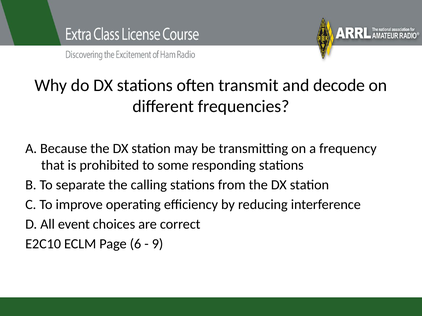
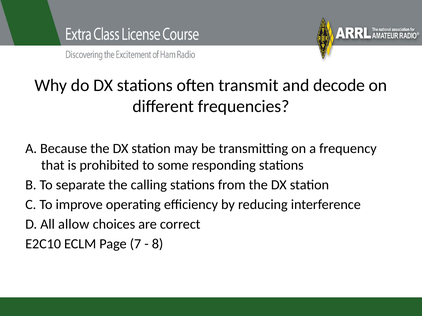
event: event -> allow (74, 225)
6: 6 -> 7 (135, 244)
9: 9 -> 8 (158, 244)
